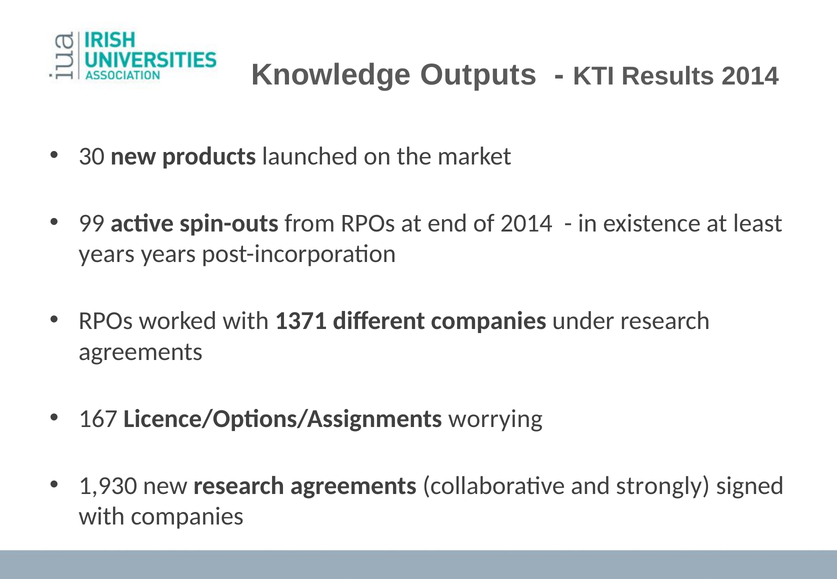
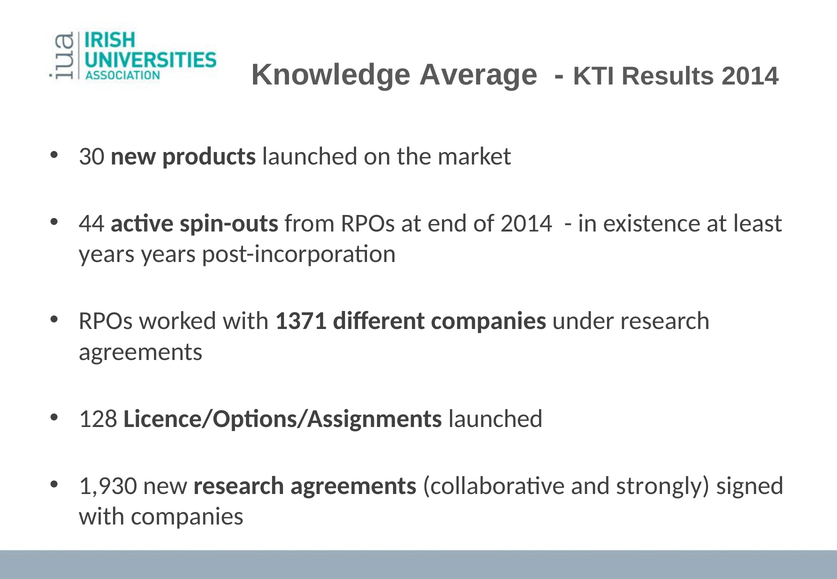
Outputs: Outputs -> Average (479, 75)
99: 99 -> 44 (92, 223)
167: 167 -> 128 (98, 419)
Licence/Options/Assignments worrying: worrying -> launched (496, 419)
